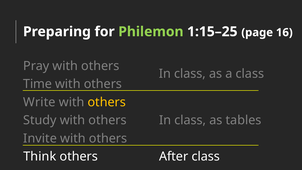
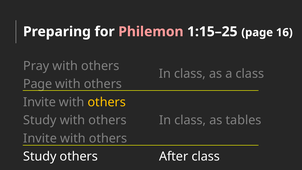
Philemon colour: light green -> pink (151, 32)
Time: Time -> Page (38, 84)
Write: Write -> Invite (40, 102)
Think: Think -> Study (40, 156)
